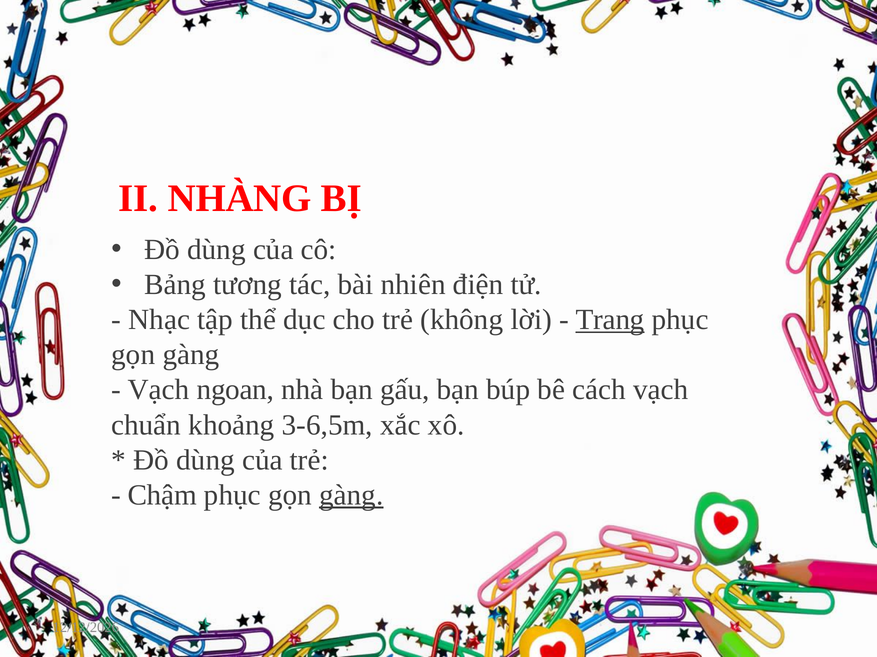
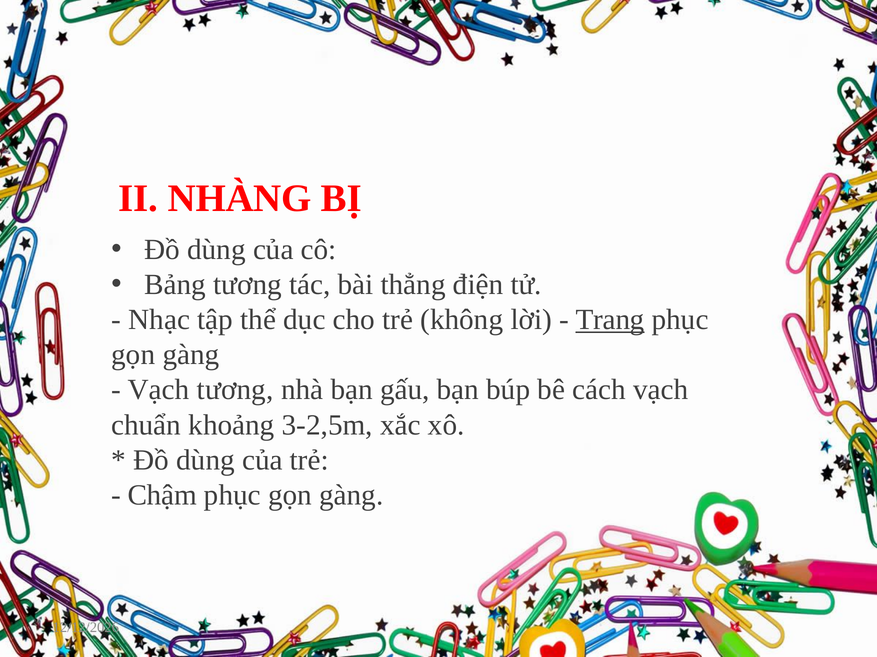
nhiên: nhiên -> thẳng (413, 285)
Vạch ngoan: ngoan -> tương (235, 390)
3-6,5m: 3-6,5m -> 3-2,5m (327, 425)
gàng underline: present -> none (351, 496)
